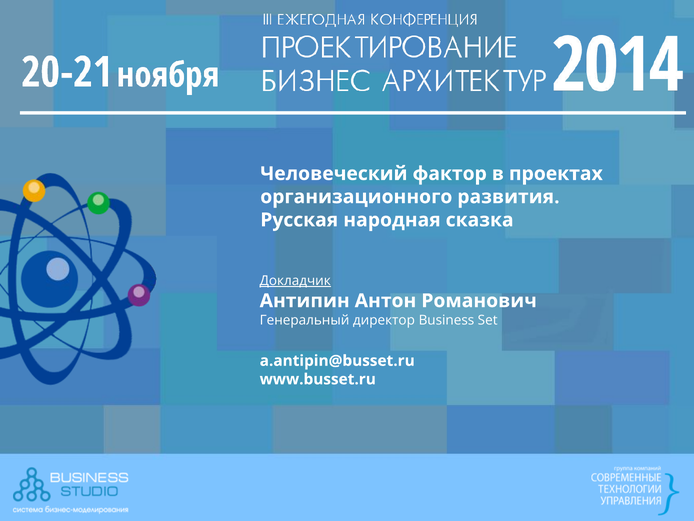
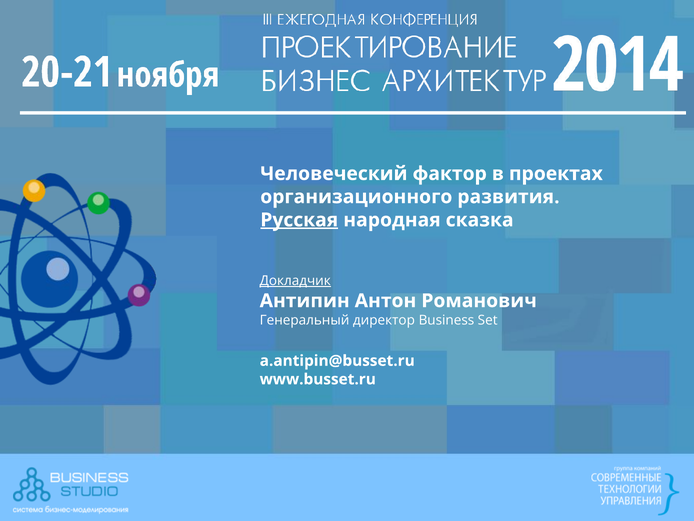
Русская underline: none -> present (299, 220)
